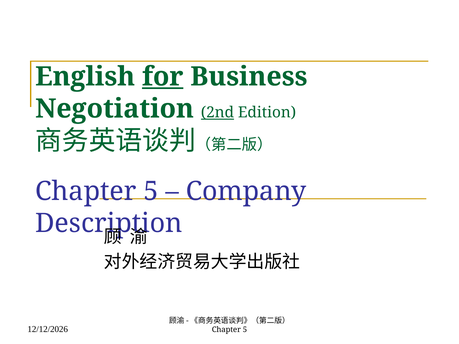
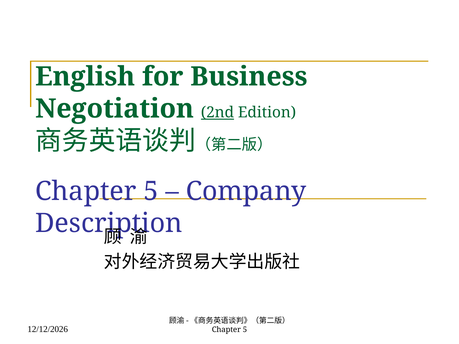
for underline: present -> none (163, 77)
